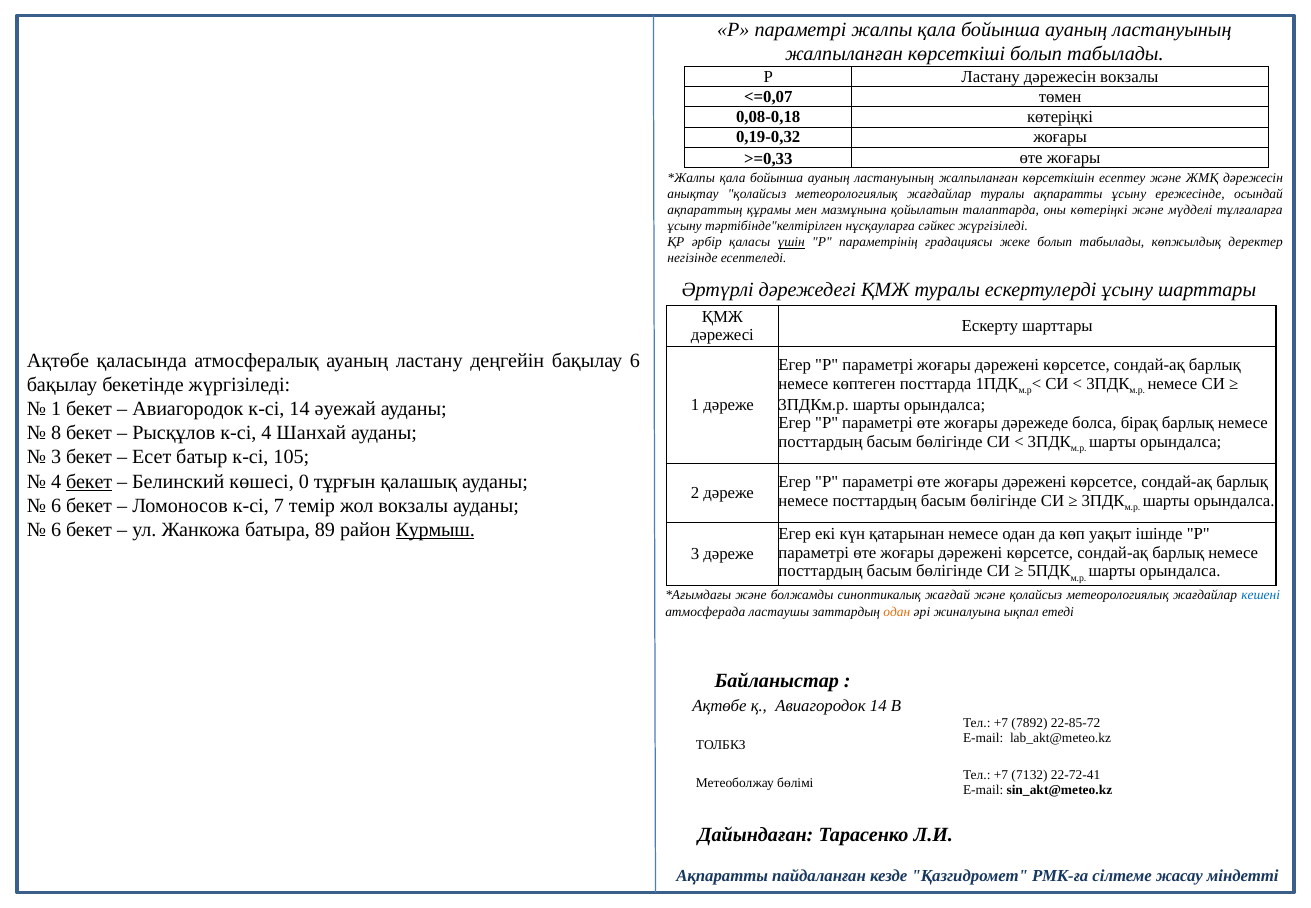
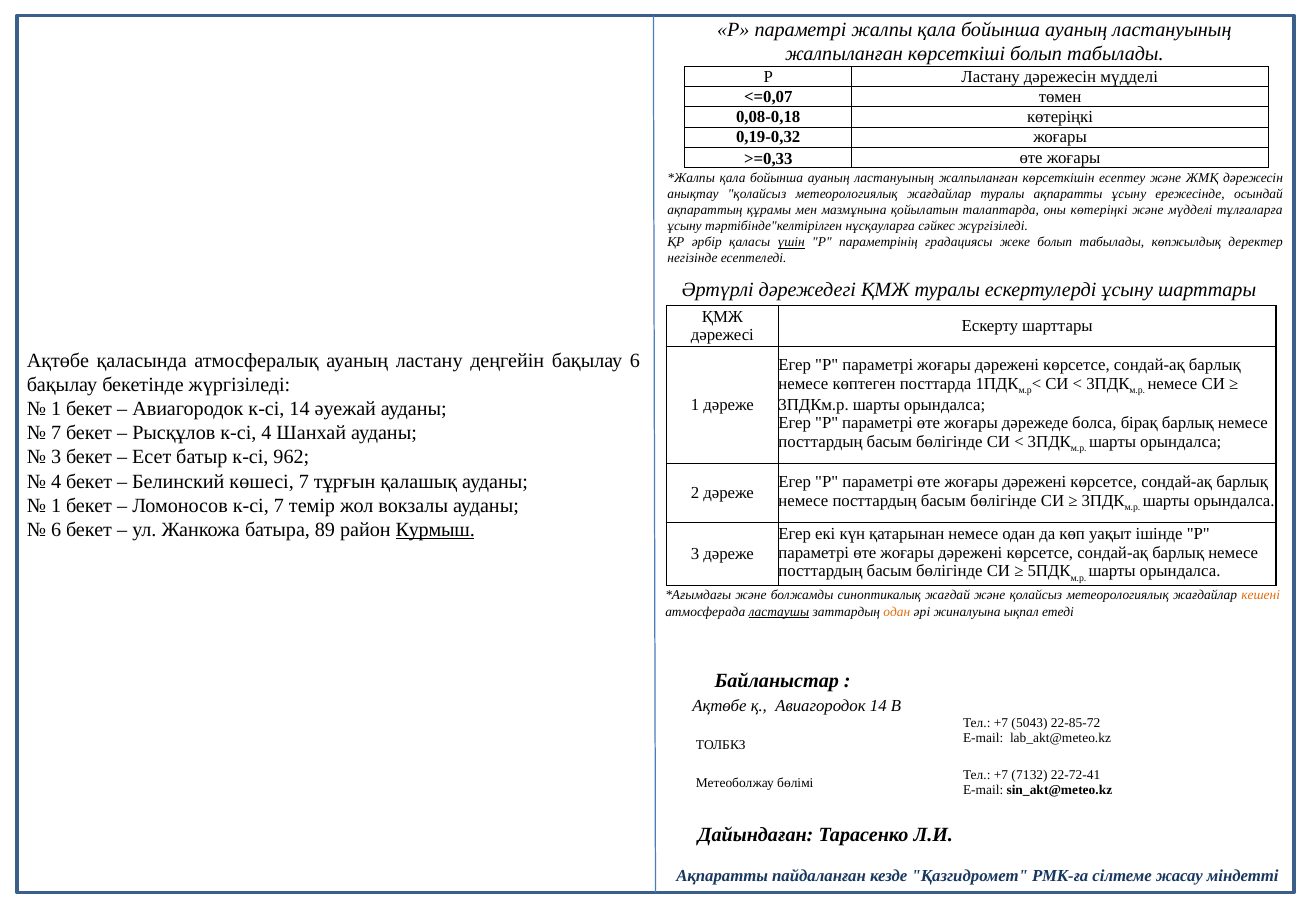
дәрежесін вокзалы: вокзалы -> мүдделі (1129, 77)
8: 8 -> 7 (56, 433)
105: 105 -> 962 (291, 457)
бекет underline: present -> none (89, 481)
көшесі 0: 0 -> 7 (304, 481)
6: 6 -> 1 (56, 505)
кешені colour: blue -> orange (1261, 595)
ластаушы underline: none -> present (779, 611)
7892: 7892 -> 5043 (1030, 723)
